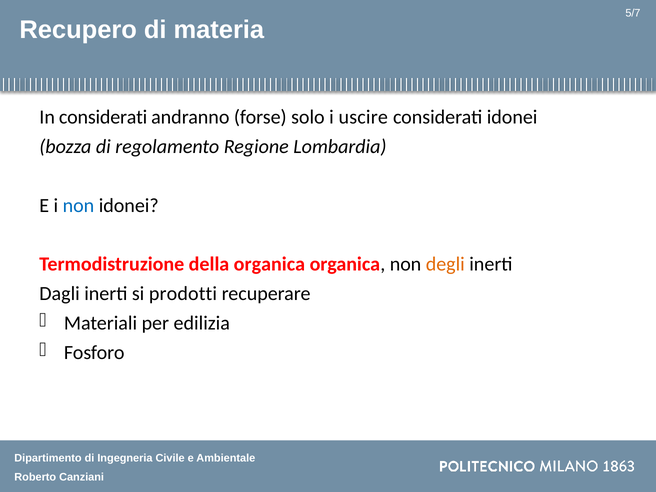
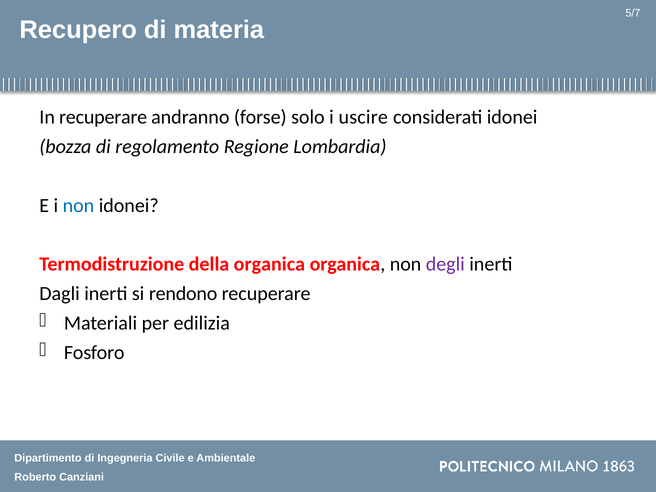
In considerati: considerati -> recuperare (103, 117)
degli colour: orange -> purple (445, 264)
prodotti: prodotti -> rendono (183, 294)
